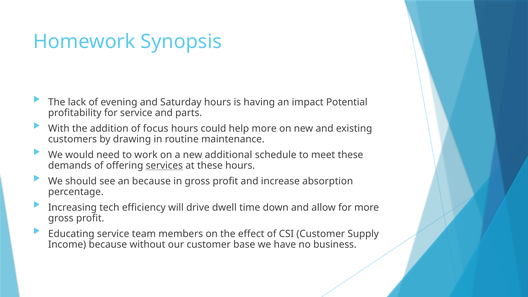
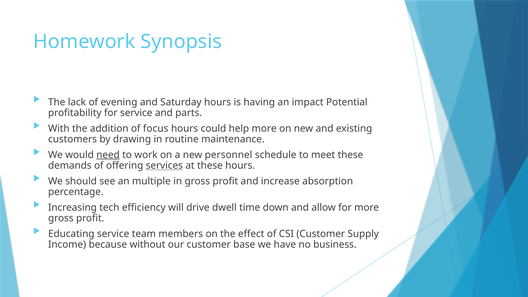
need underline: none -> present (108, 155)
additional: additional -> personnel (229, 155)
an because: because -> multiple (151, 181)
